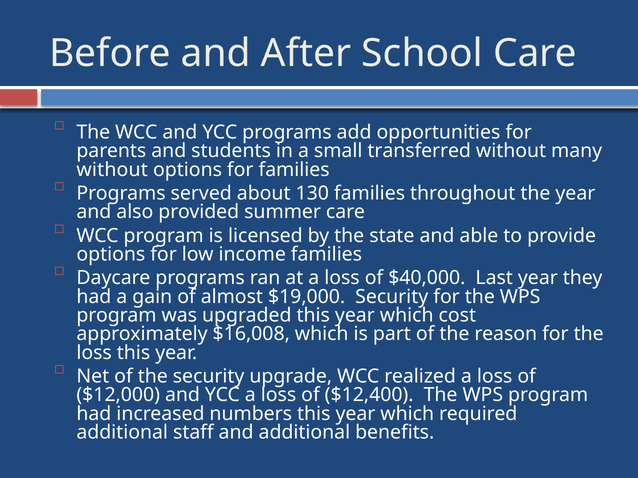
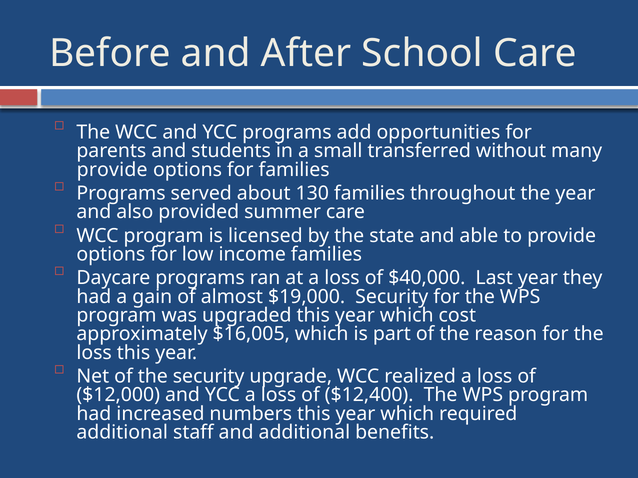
without: without -> provide (112, 170)
$16,008: $16,008 -> $16,005 (251, 334)
